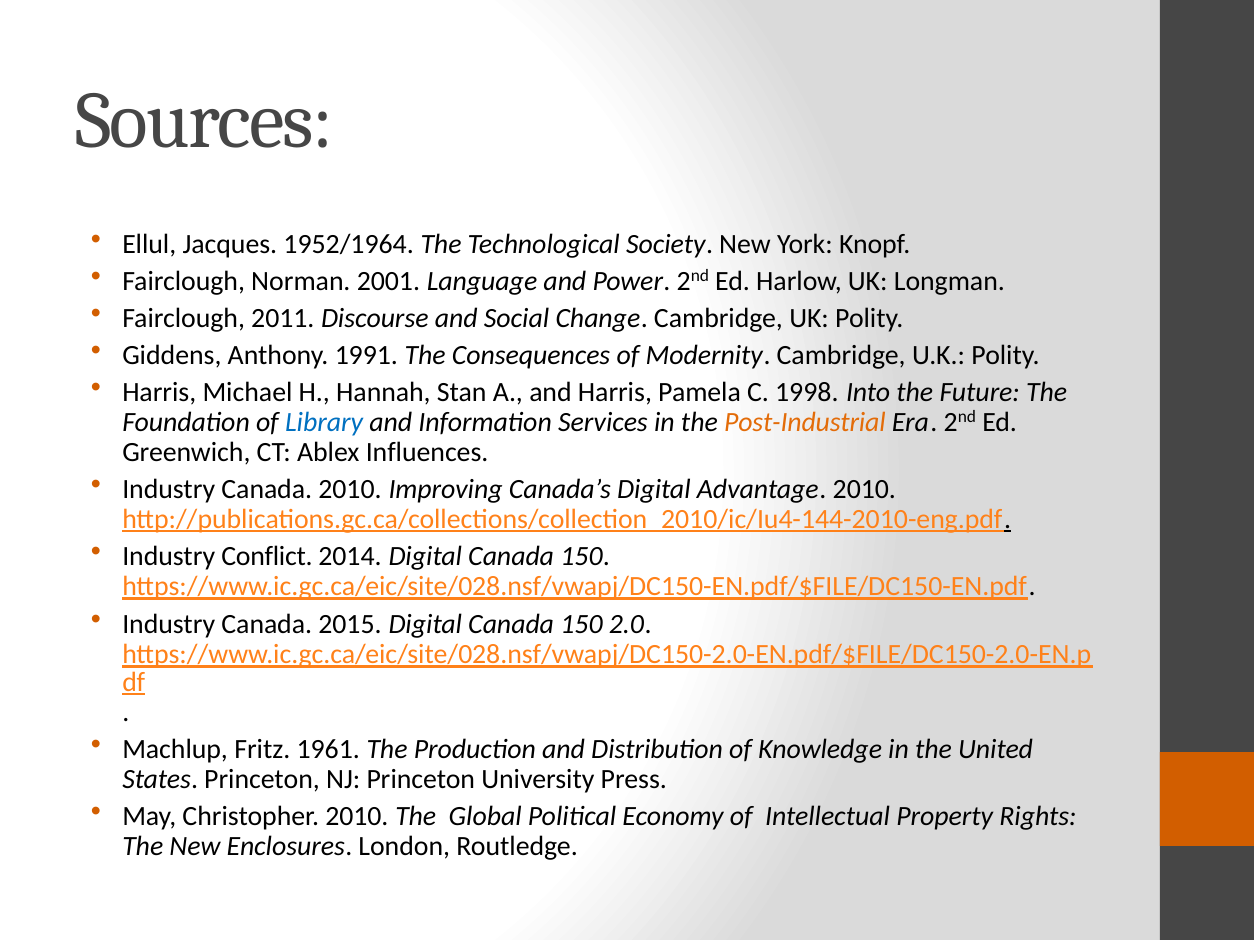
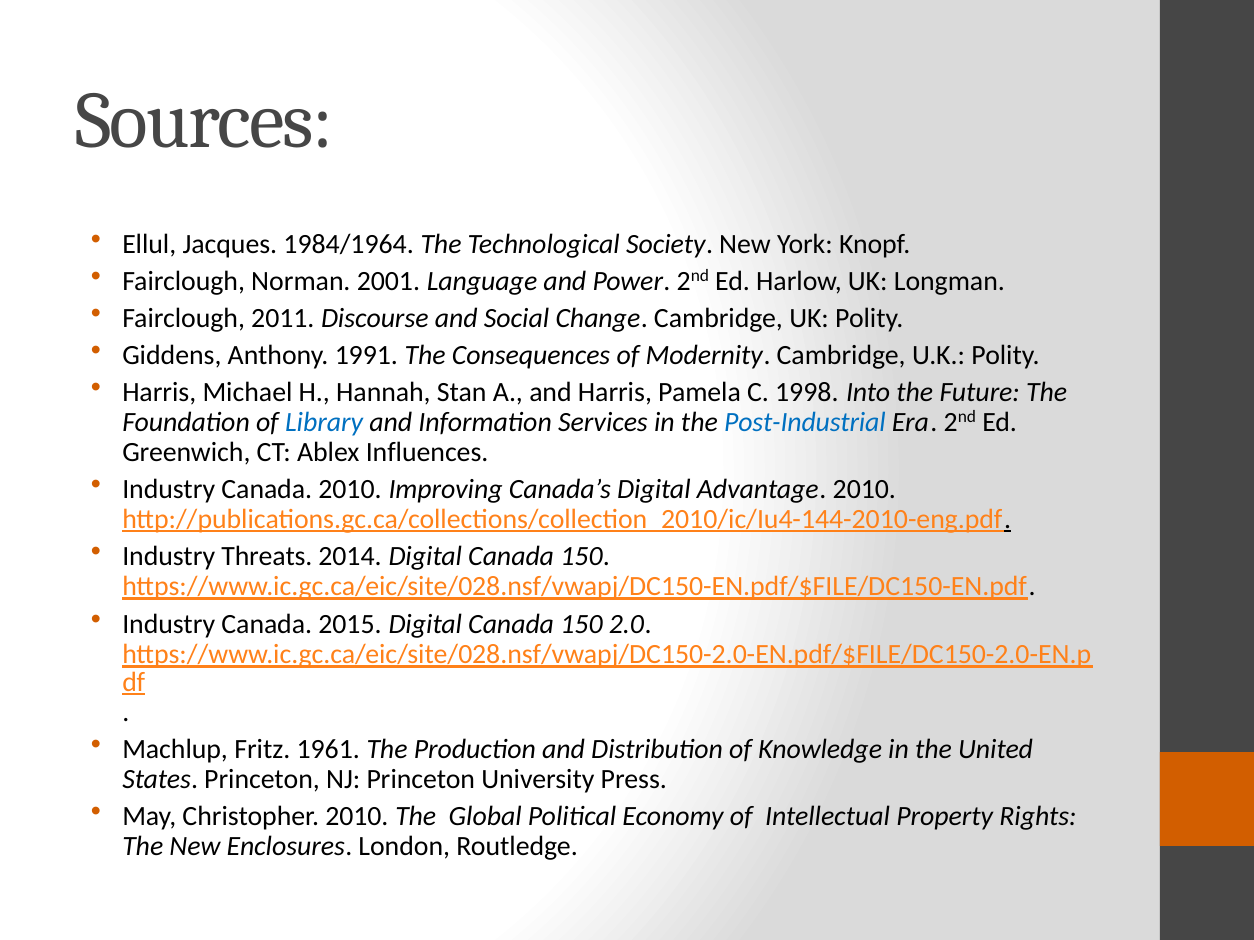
1952/1964: 1952/1964 -> 1984/1964 (349, 244)
Post-Industrial colour: orange -> blue (805, 422)
Conflict: Conflict -> Threats (267, 557)
